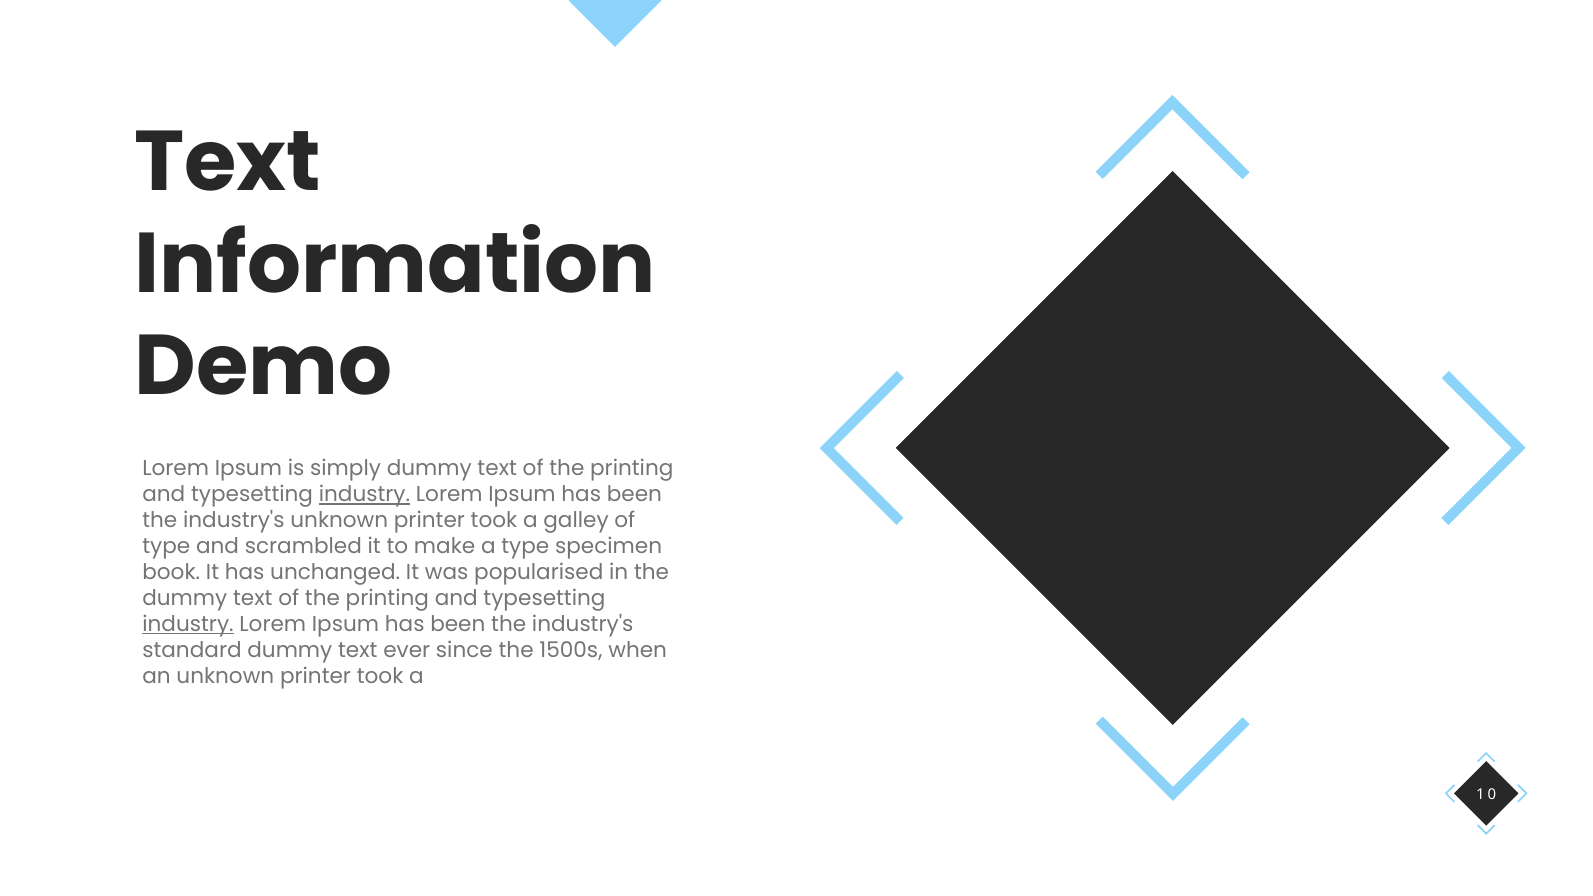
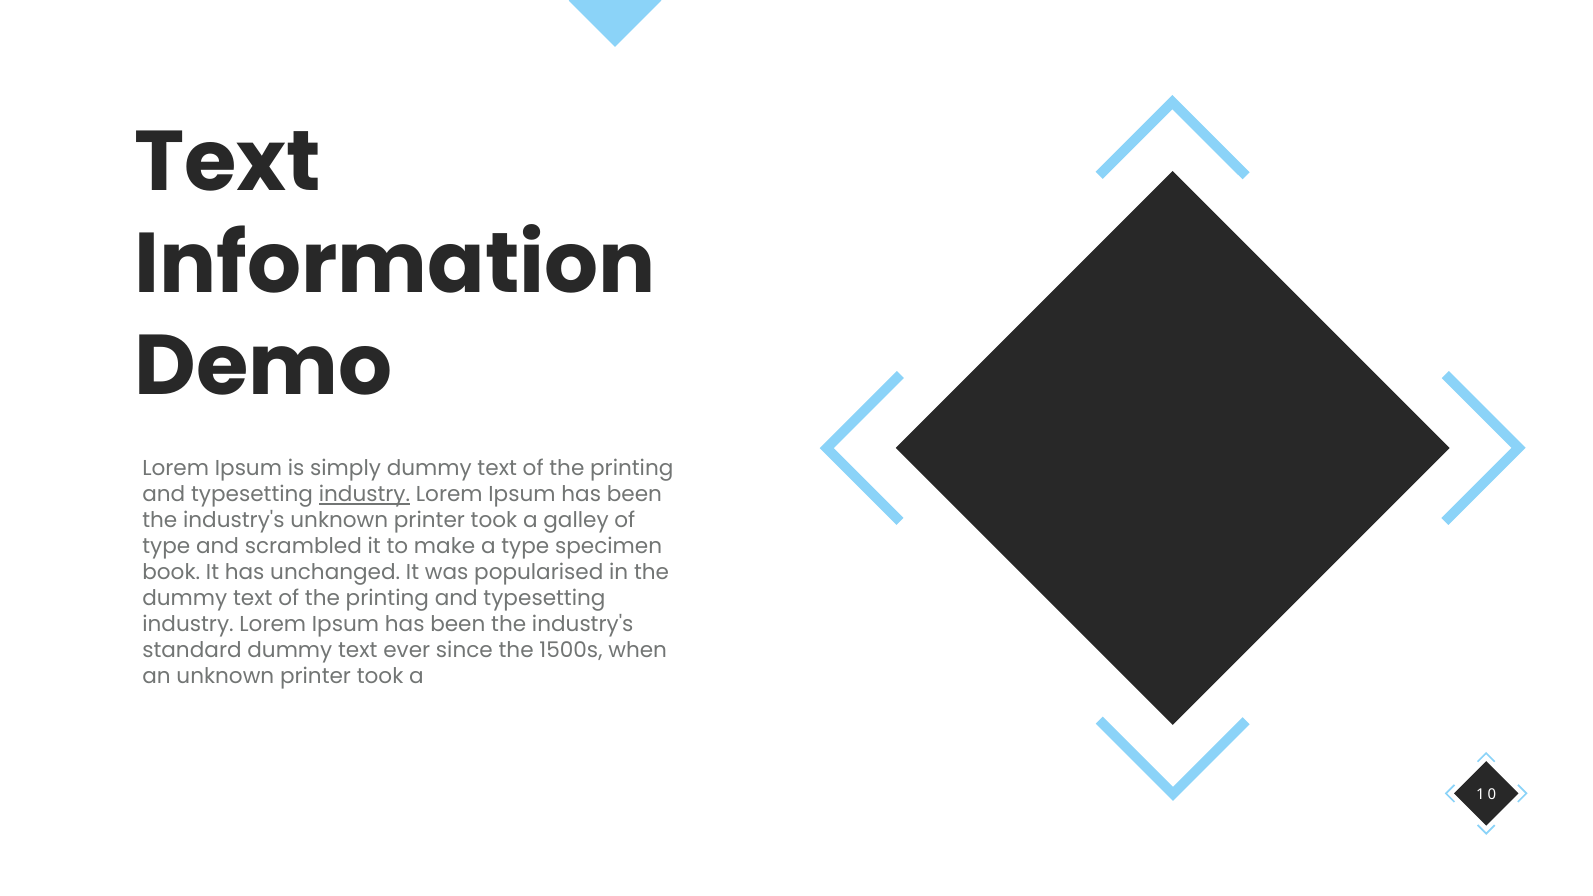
industry underline: present -> none (188, 624)
